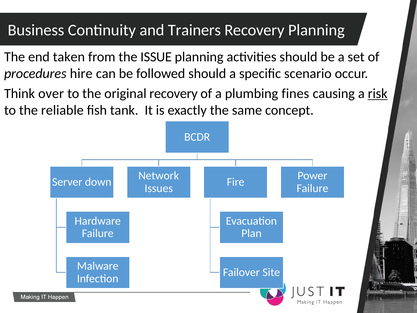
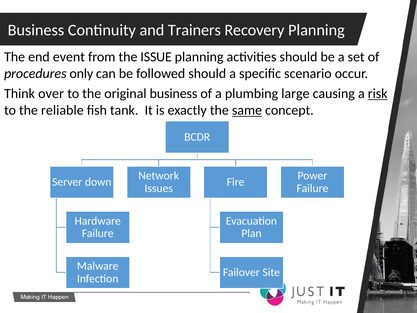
taken: taken -> event (69, 57)
hire: hire -> only (81, 73)
original recovery: recovery -> business (174, 94)
fines: fines -> large (295, 94)
same underline: none -> present (247, 110)
